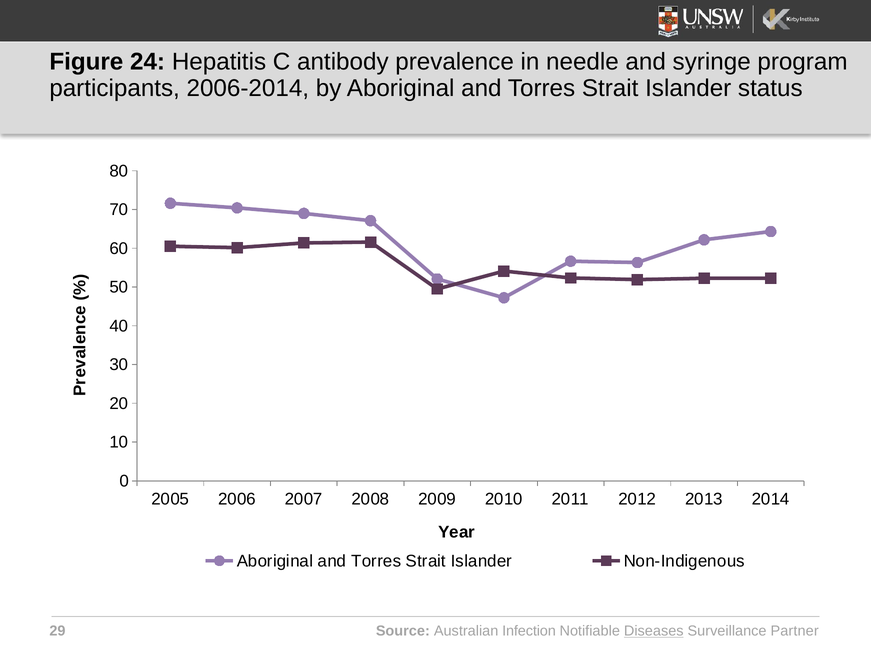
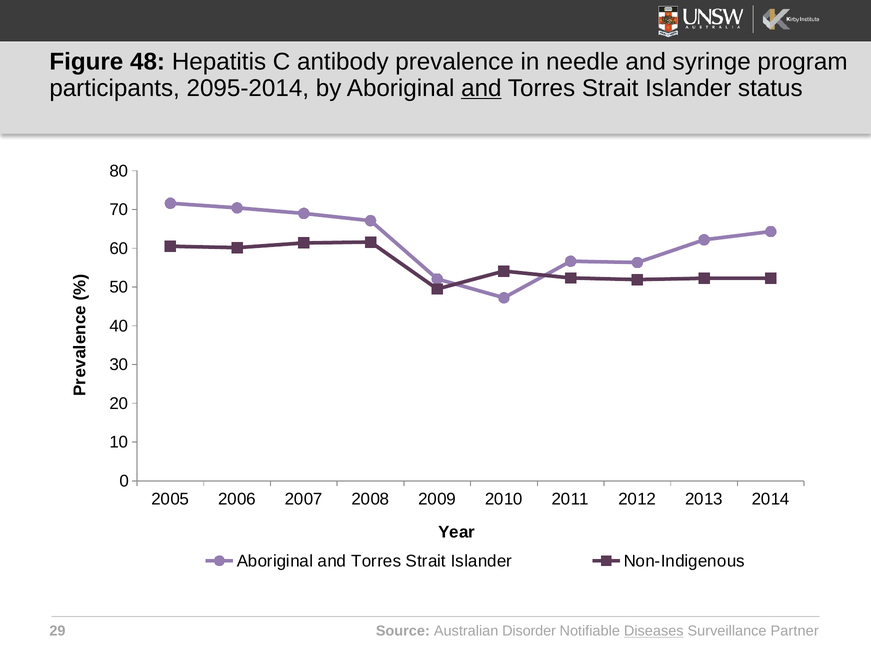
24: 24 -> 48 (148, 62)
2006-2014: 2006-2014 -> 2095-2014 (248, 88)
and underline: none -> present (481, 88)
Infection: Infection -> Disorder (529, 631)
